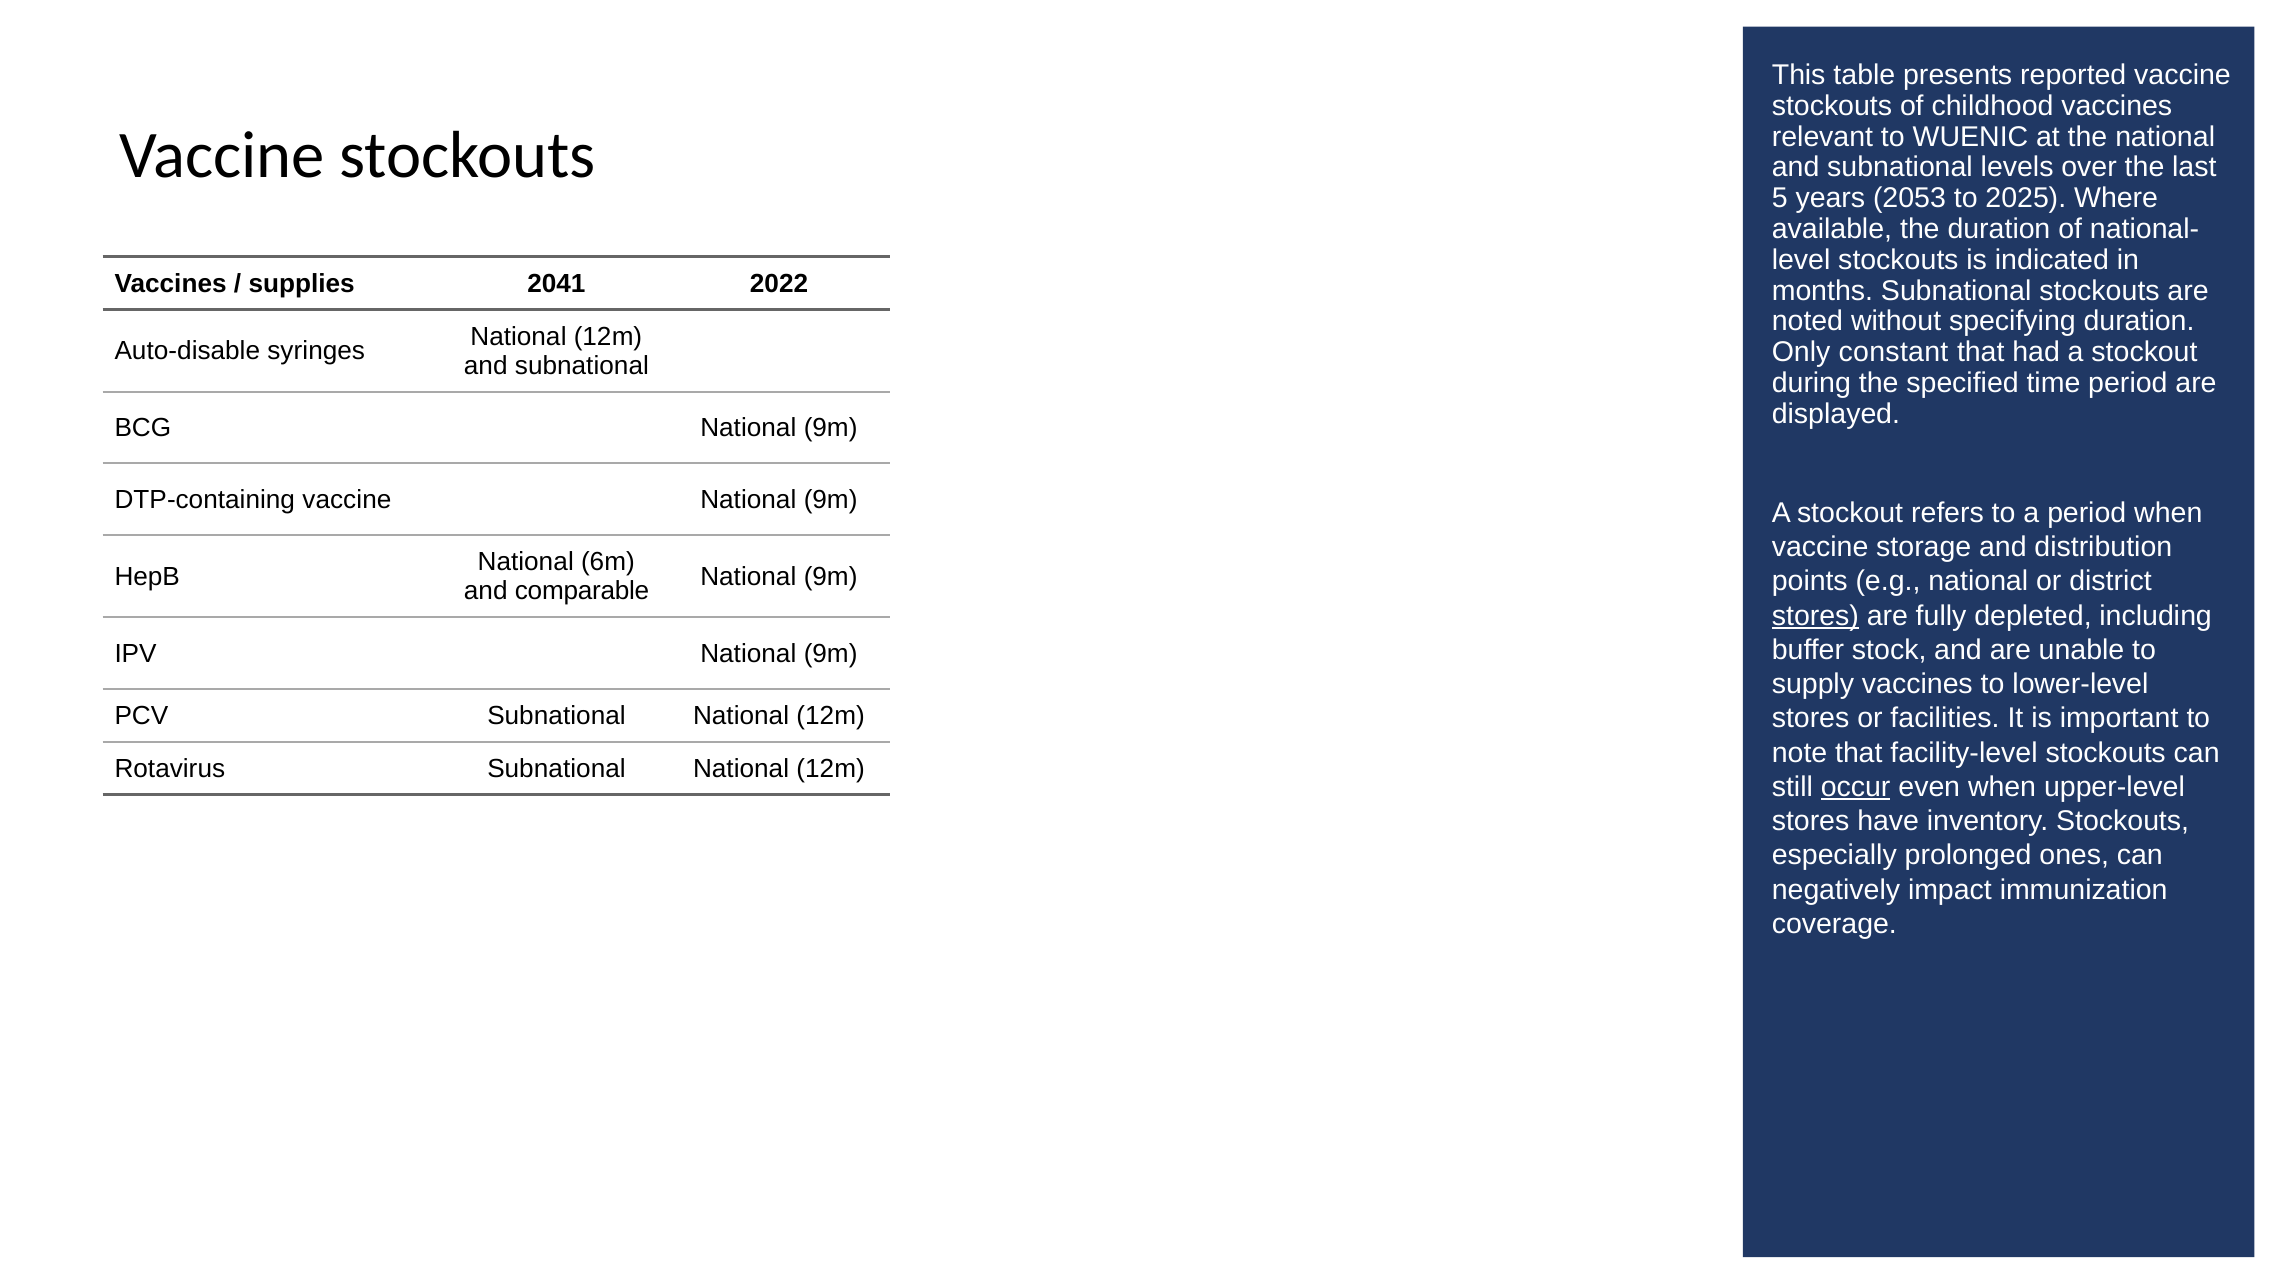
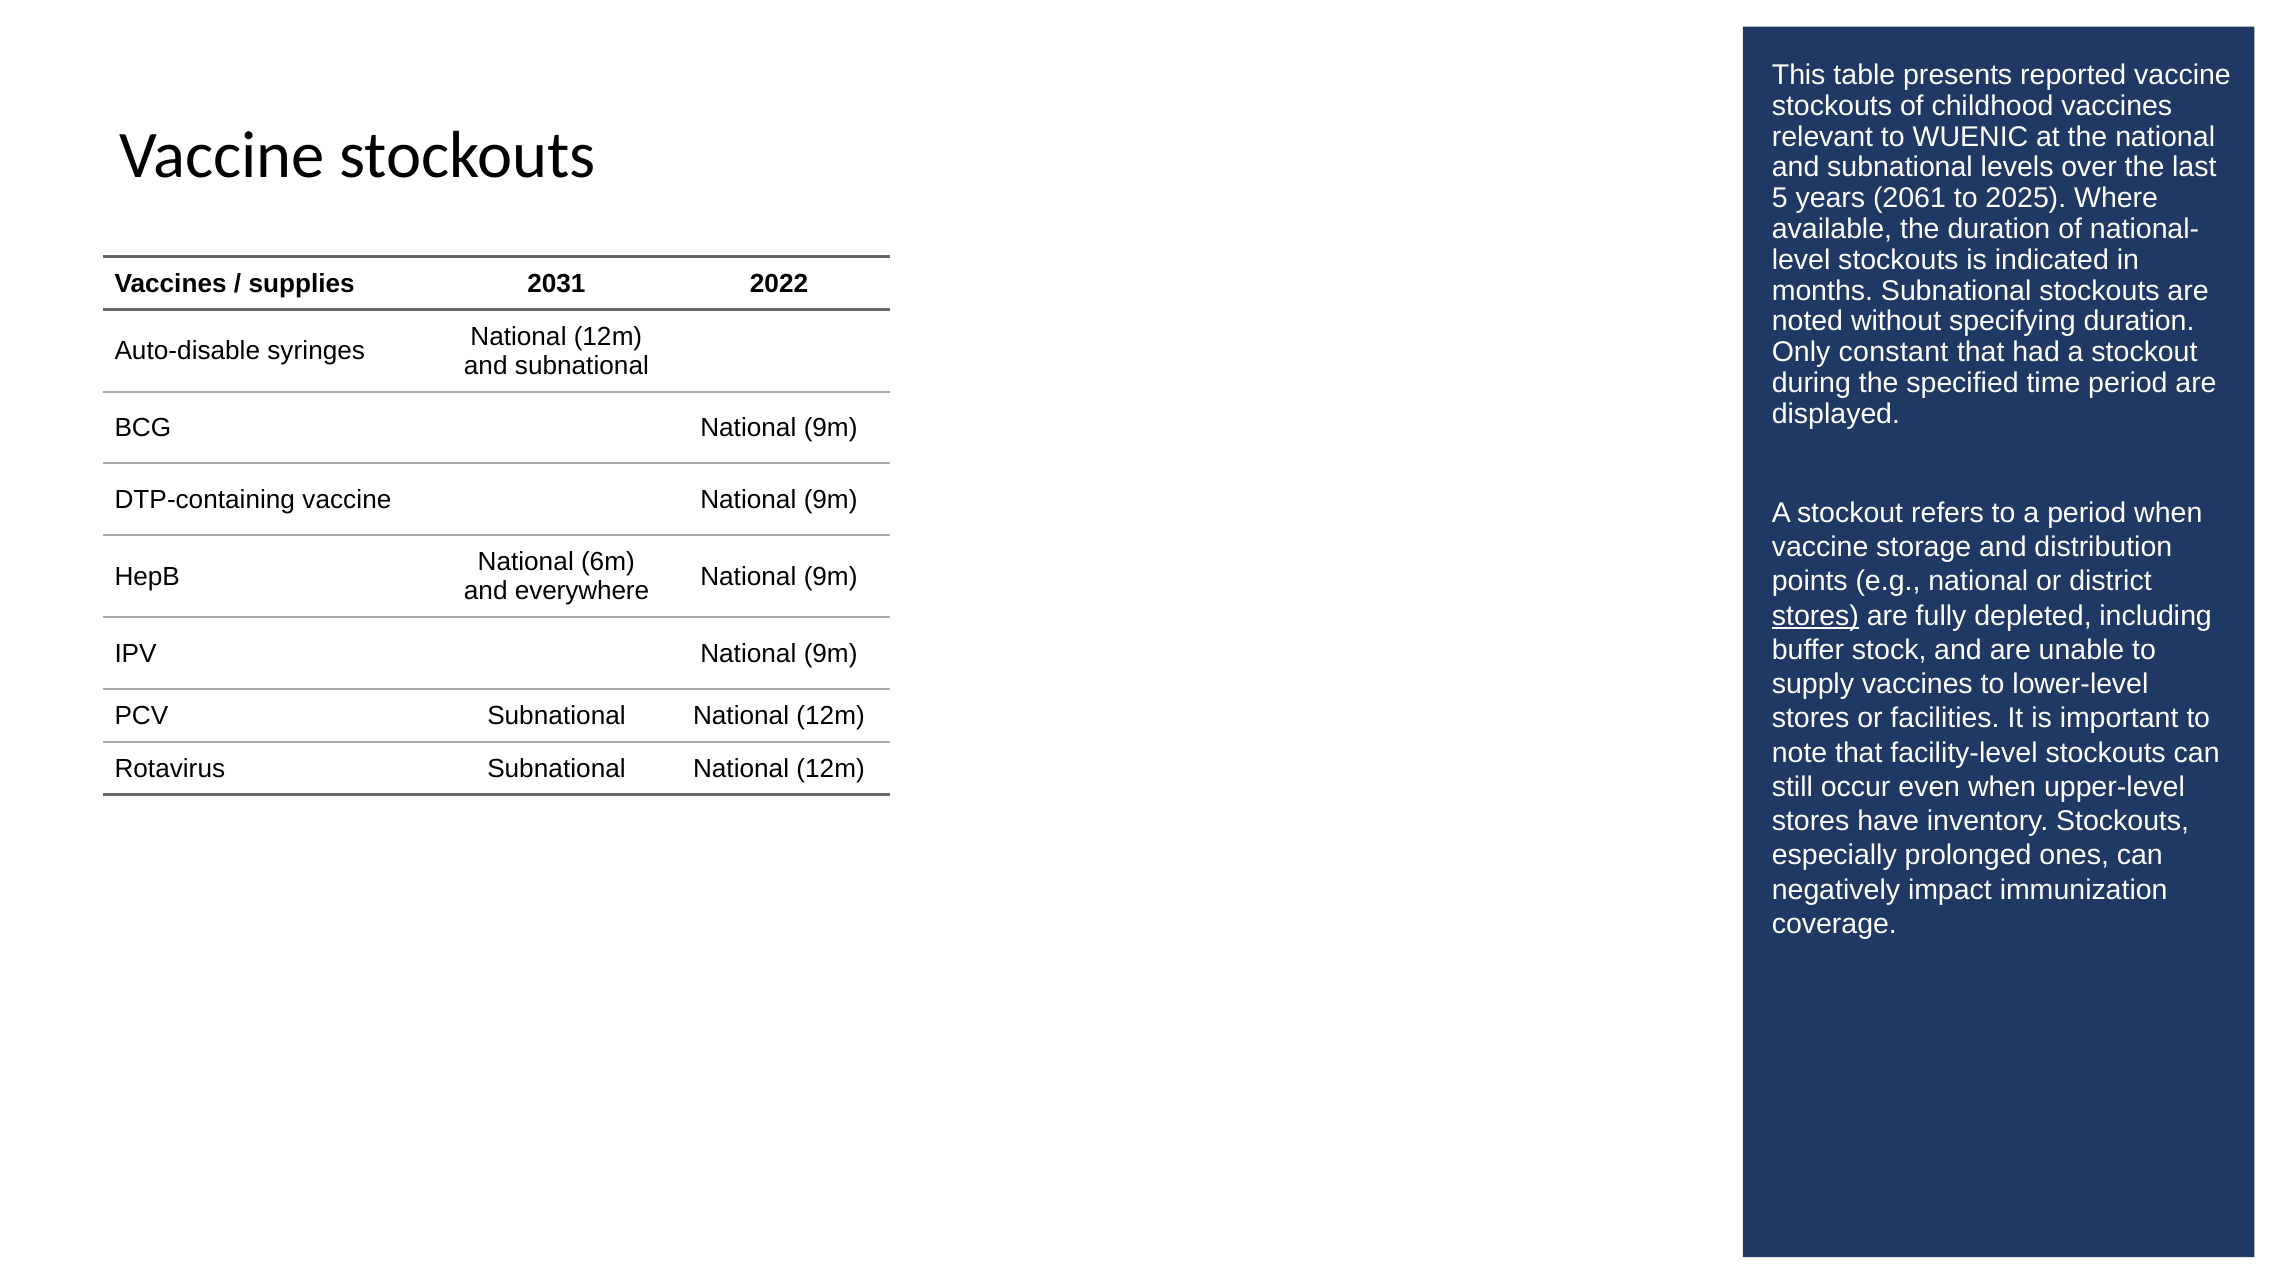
2053: 2053 -> 2061 (1909, 198)
2041: 2041 -> 2031 (556, 284)
comparable: comparable -> everywhere (582, 591)
occur underline: present -> none (1856, 787)
